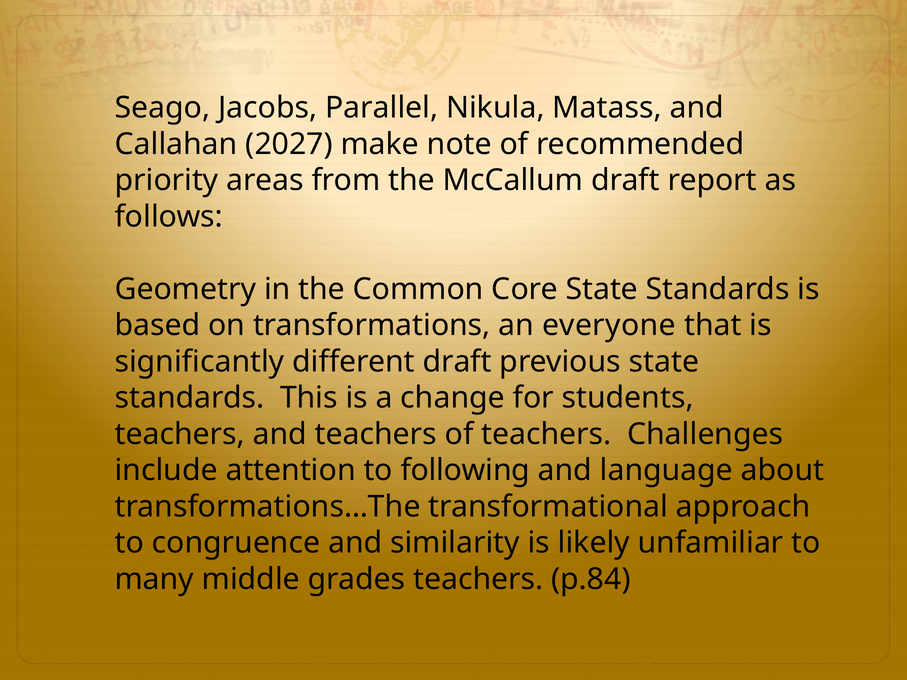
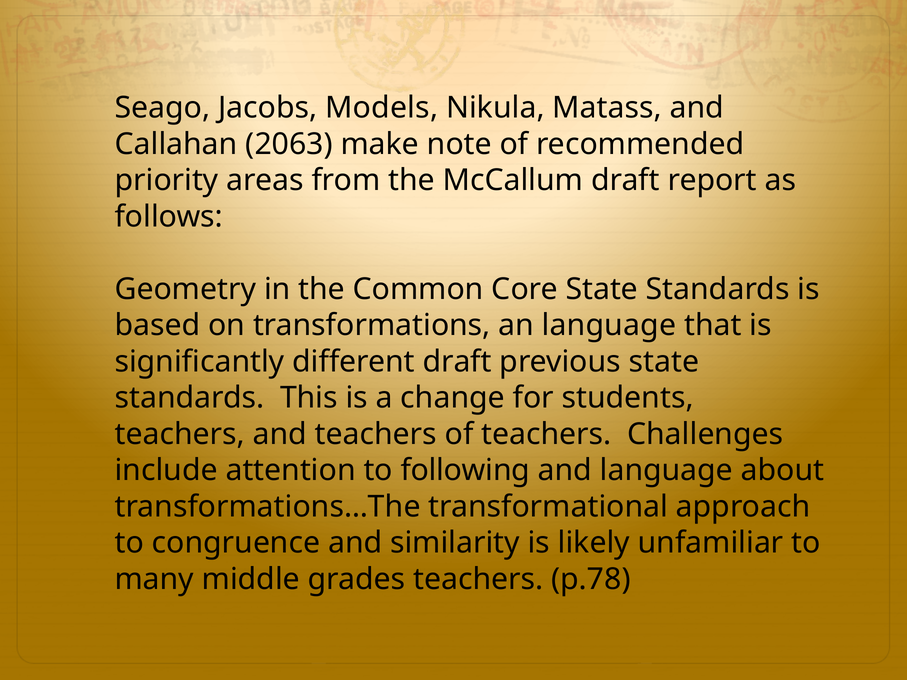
Parallel: Parallel -> Models (382, 108)
2027: 2027 -> 2063 (289, 144)
an everyone: everyone -> language (609, 326)
p.84: p.84 -> p.78 (591, 579)
